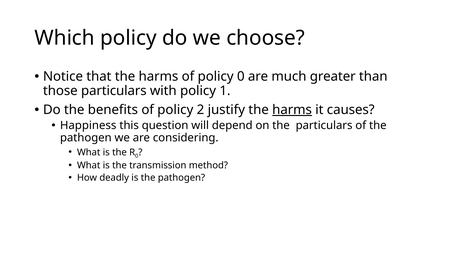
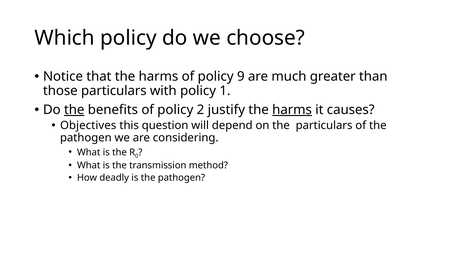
policy 0: 0 -> 9 (241, 77)
the underline: none -> present (74, 110)
Happiness: Happiness -> Objectives (88, 125)
